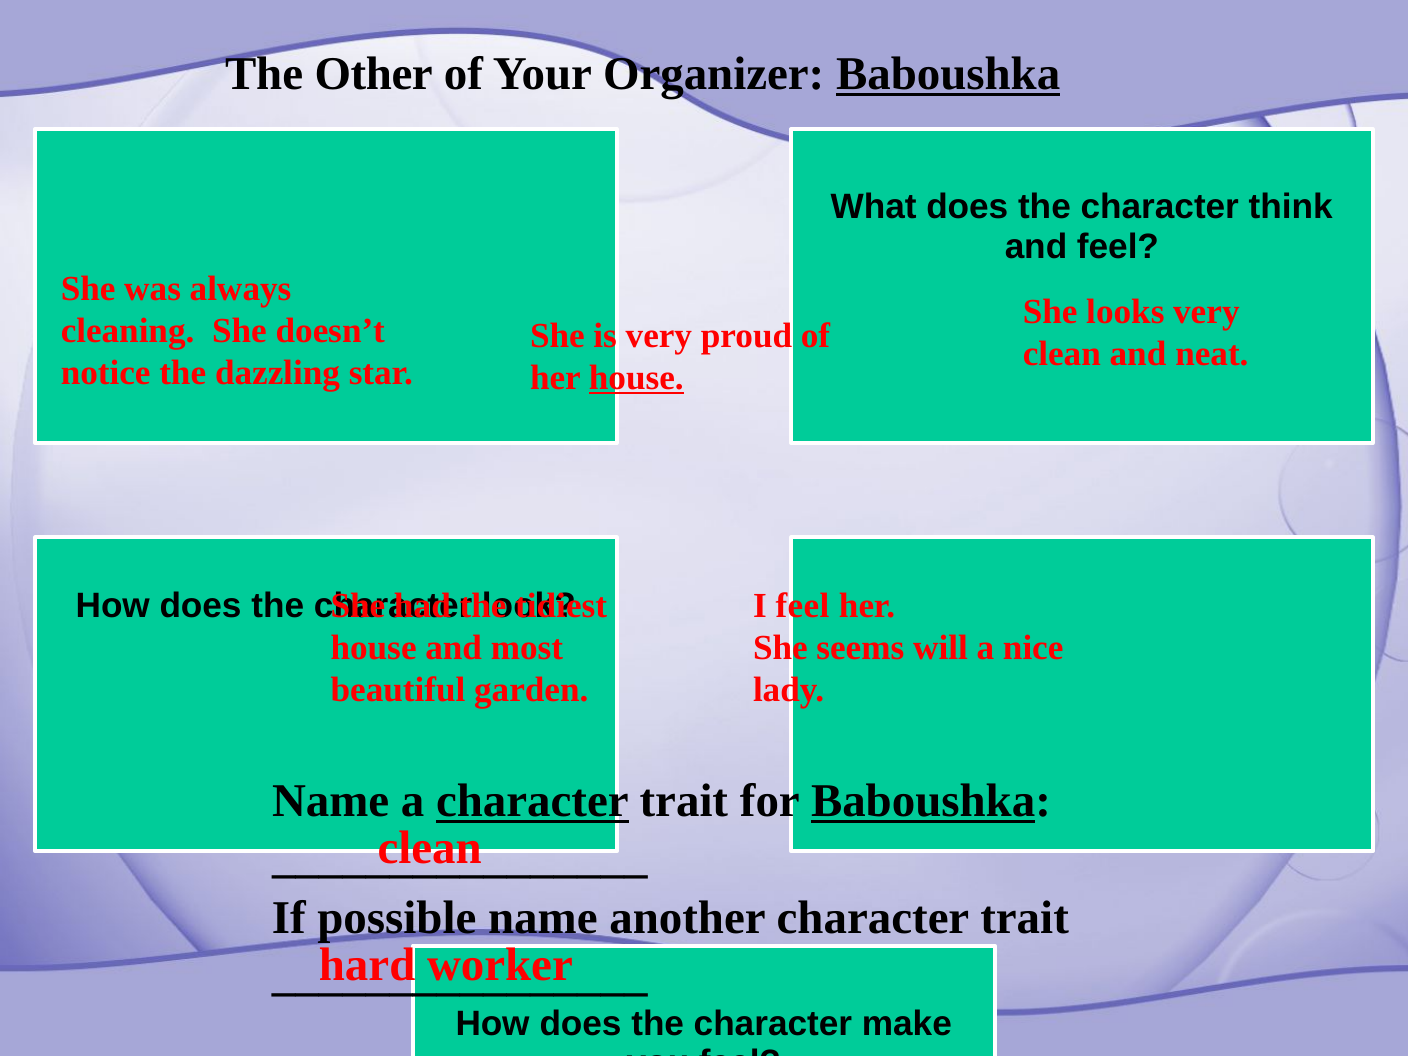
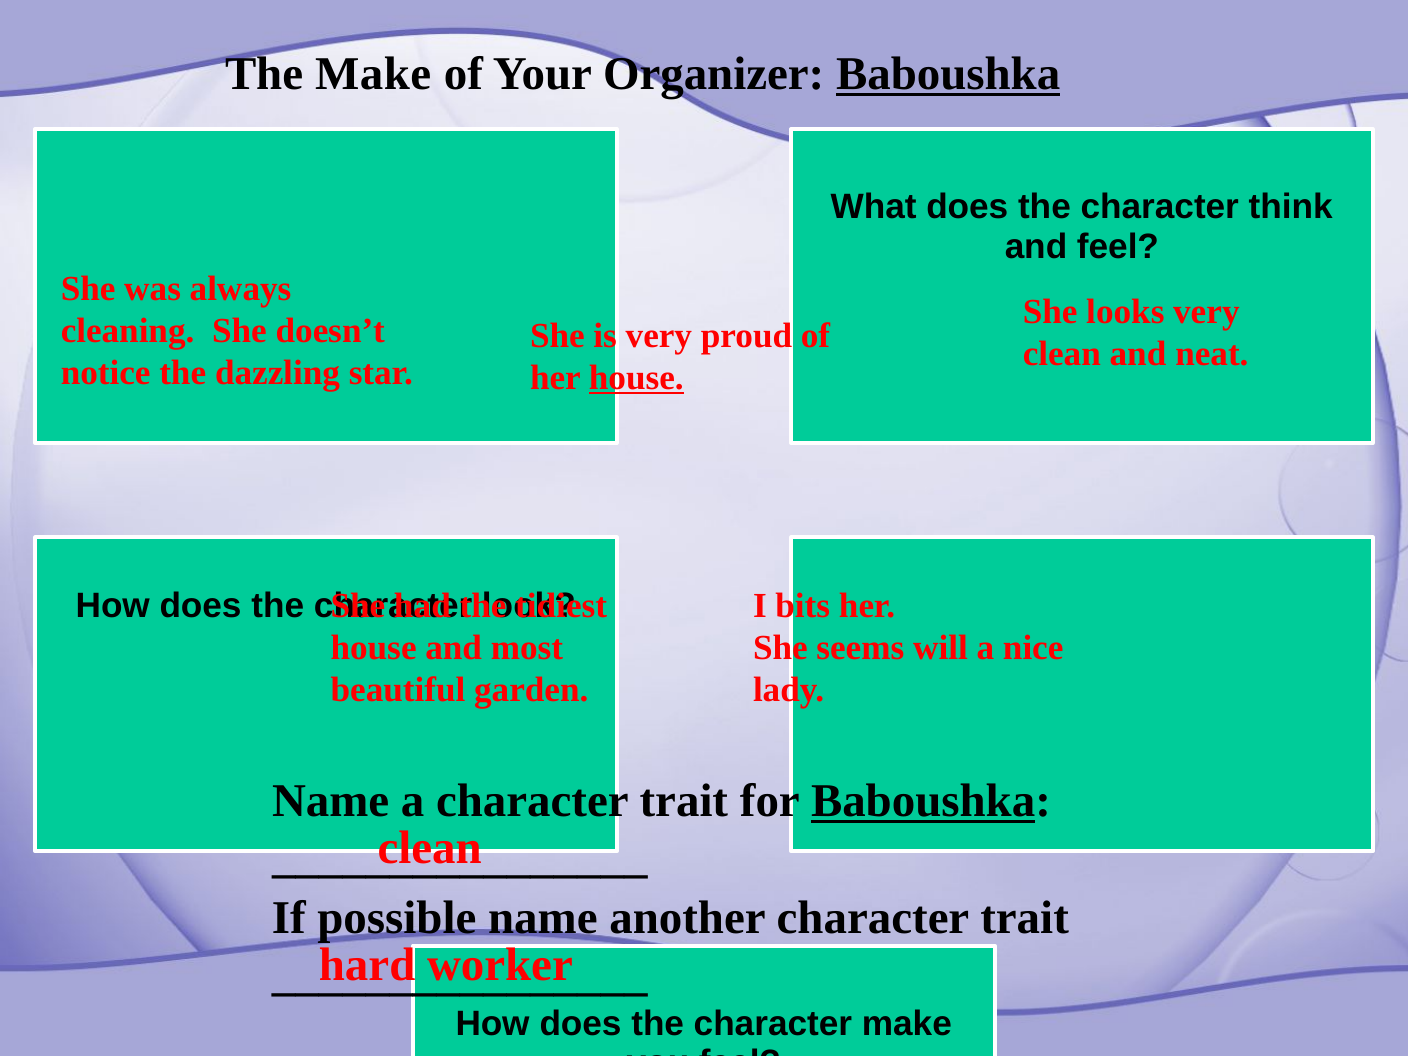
The Other: Other -> Make (373, 74)
I feel: feel -> bits (803, 605)
character underline: present -> none (532, 801)
